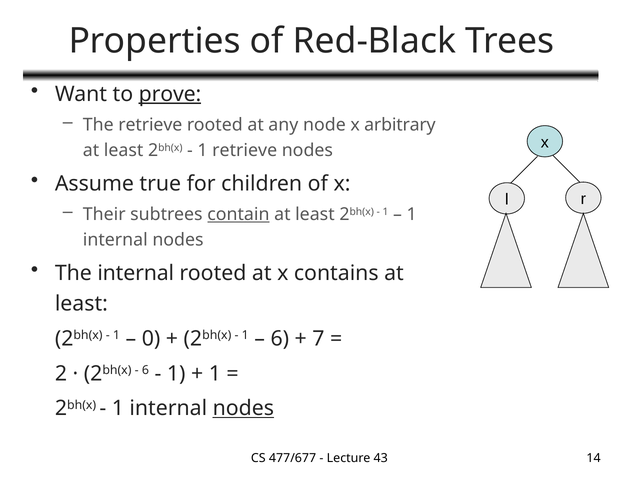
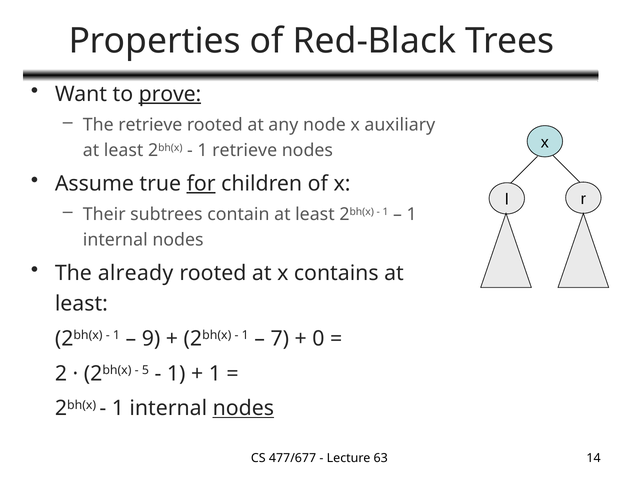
arbitrary: arbitrary -> auxiliary (400, 125)
for underline: none -> present (201, 184)
contain underline: present -> none (238, 215)
The internal: internal -> already (136, 273)
0: 0 -> 9 (151, 339)
6: 6 -> 7 (280, 339)
7: 7 -> 0 (318, 339)
6: 6 -> 5 (145, 370)
43: 43 -> 63 (381, 459)
